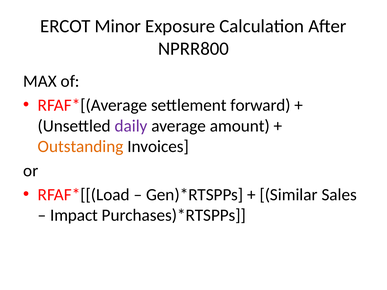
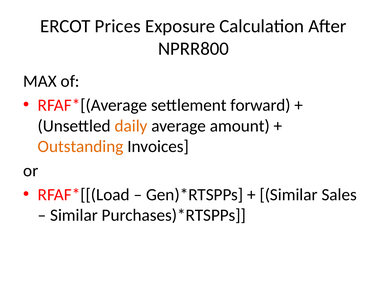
Minor: Minor -> Prices (118, 26)
daily colour: purple -> orange (131, 126)
Impact: Impact -> Similar (74, 215)
